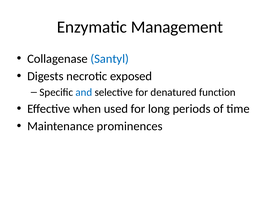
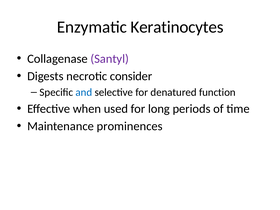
Management: Management -> Keratinocytes (177, 27)
Santyl colour: blue -> purple (110, 59)
exposed: exposed -> consider (131, 76)
